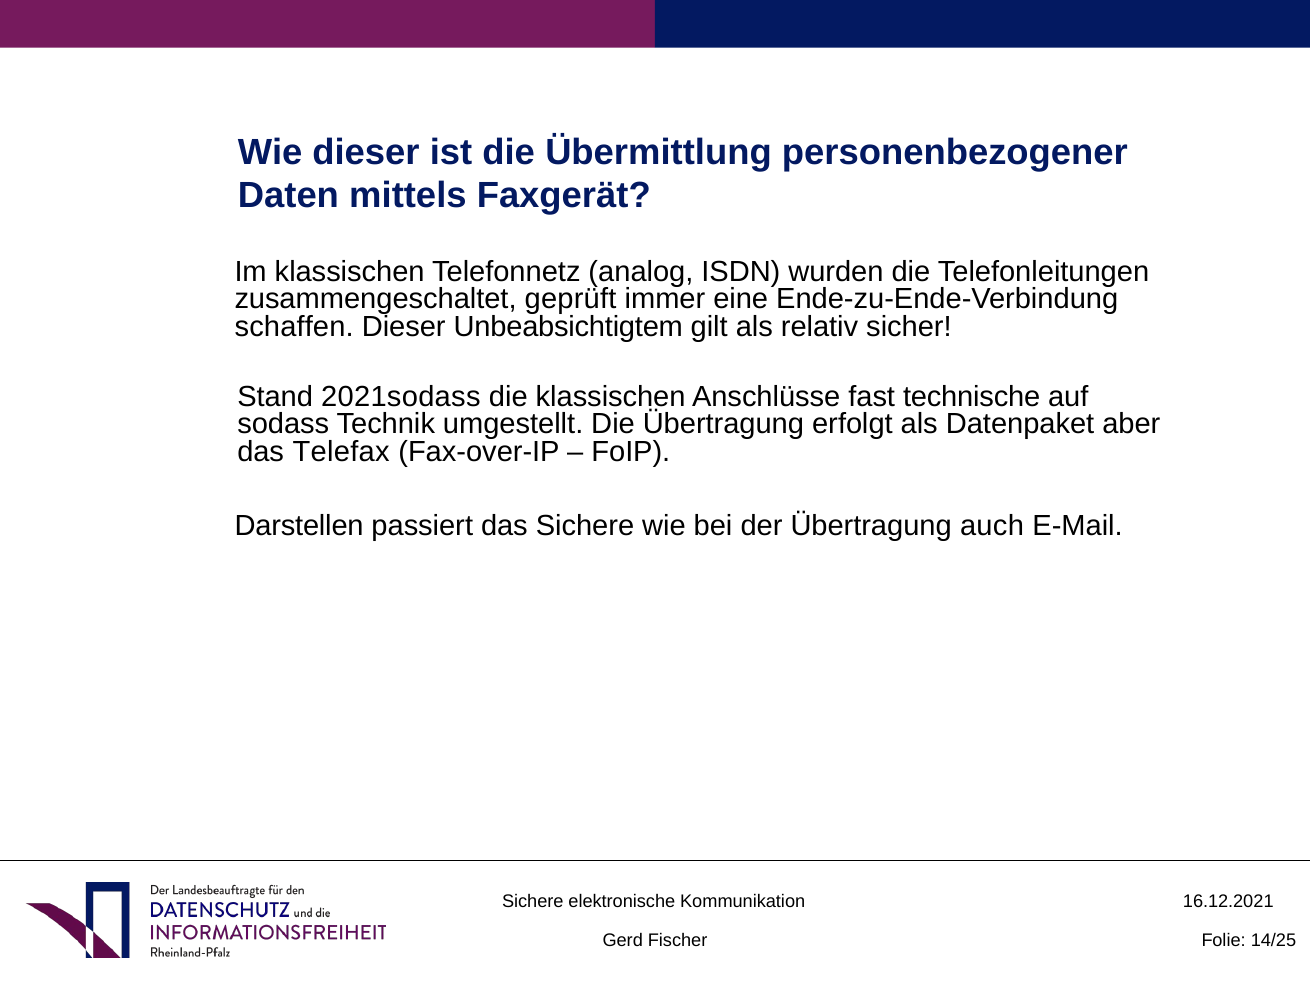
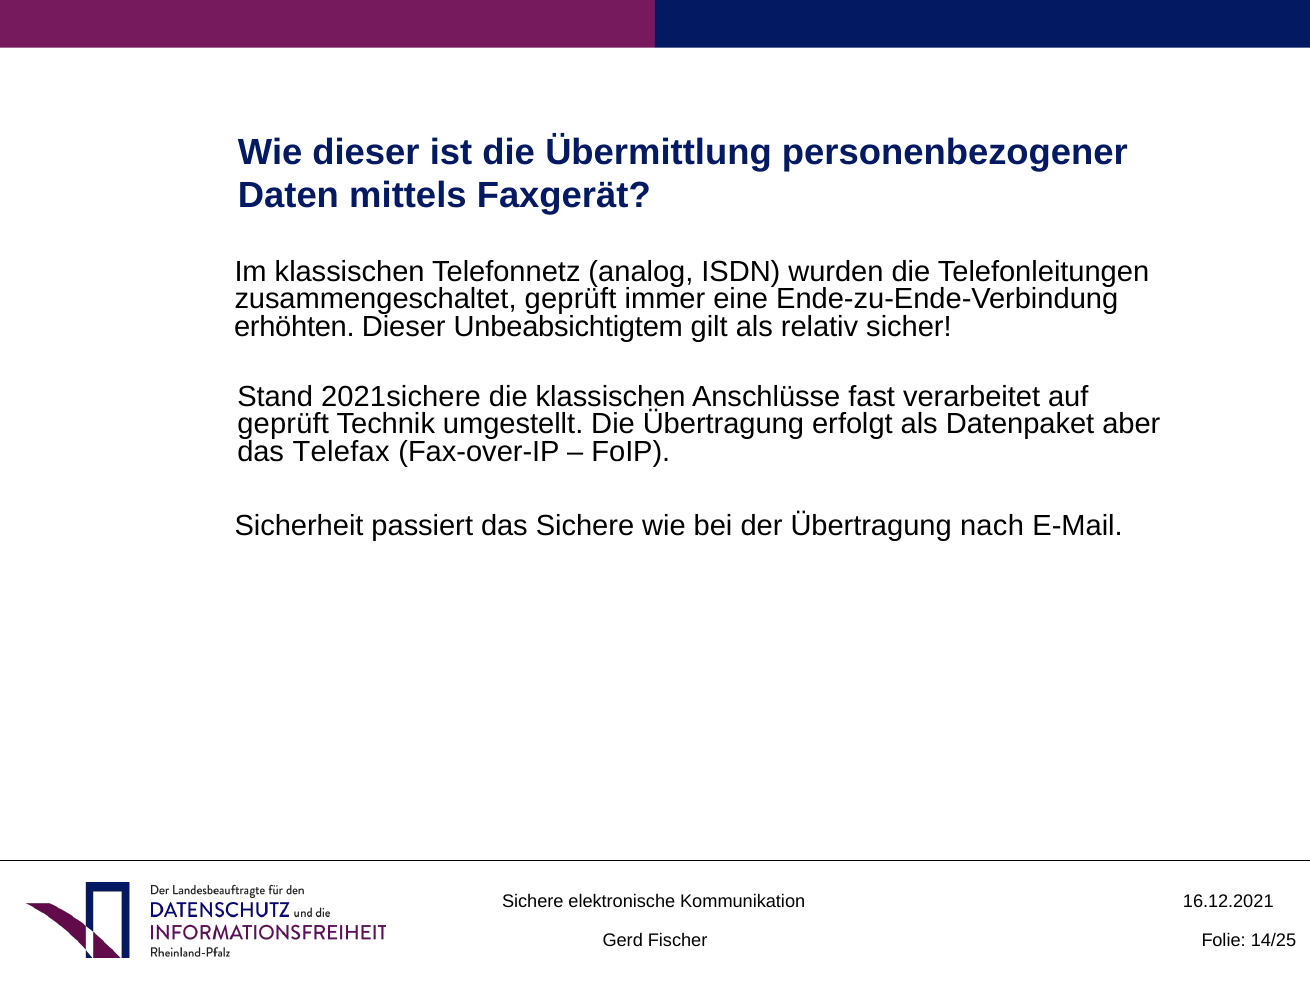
schaffen: schaffen -> erhöhten (294, 327)
2021sodass: 2021sodass -> 2021sichere (401, 397)
technische: technische -> verarbeitet (972, 397)
sodass: sodass -> geprüft (283, 425)
Darstellen: Darstellen -> Sicherheit (299, 527)
auch: auch -> nach (992, 527)
